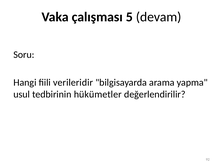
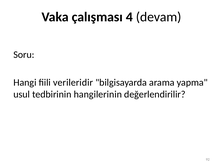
5: 5 -> 4 (129, 17)
hükümetler: hükümetler -> hangilerinin (98, 94)
